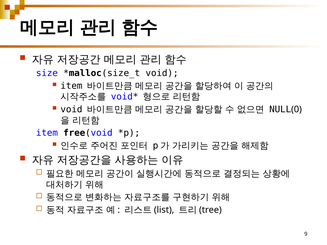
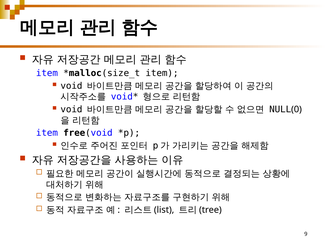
size: size -> item (47, 73)
void: void -> item (162, 73)
item: item -> void (71, 86)
